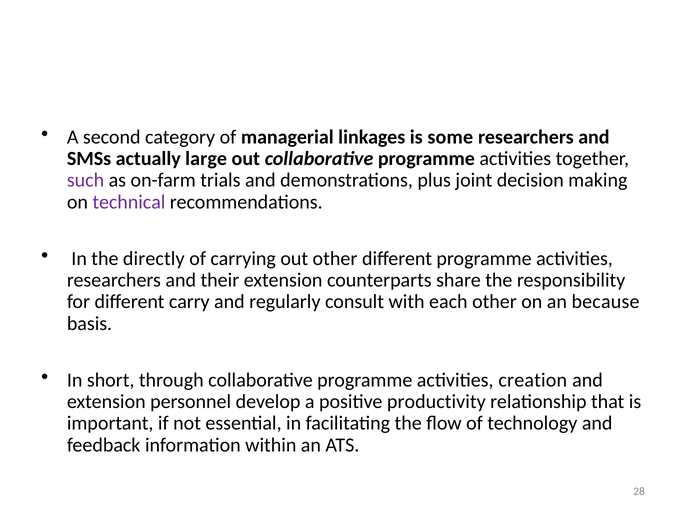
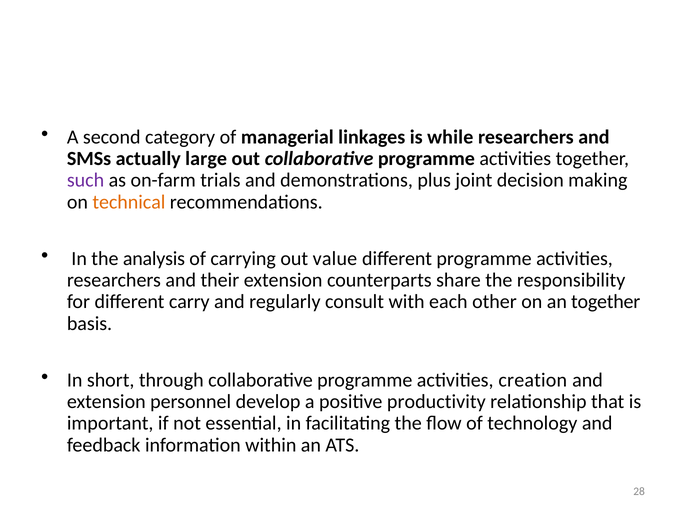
some: some -> while (450, 137)
technical colour: purple -> orange (129, 202)
directly: directly -> analysis (154, 258)
out other: other -> value (335, 258)
an because: because -> together (606, 302)
